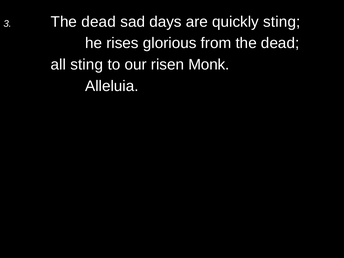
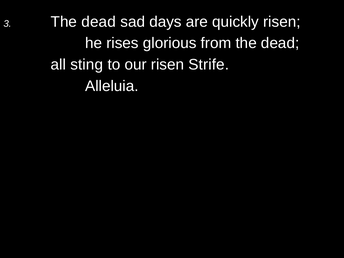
quickly sting: sting -> risen (282, 22)
Monk: Monk -> Strife (209, 65)
